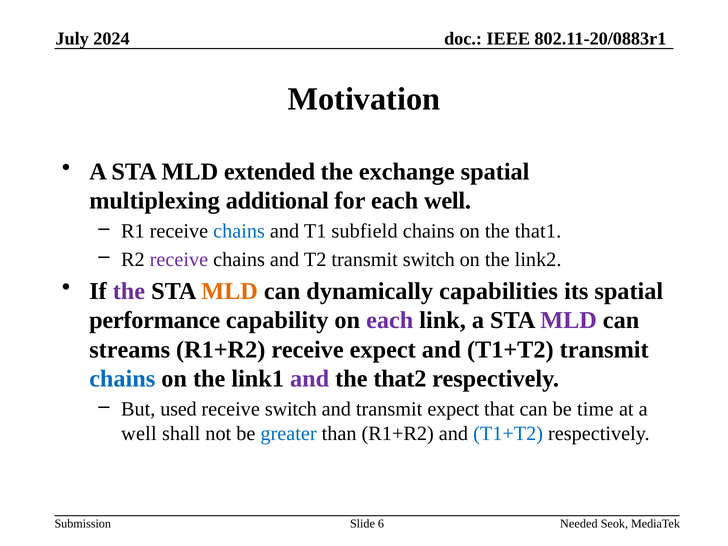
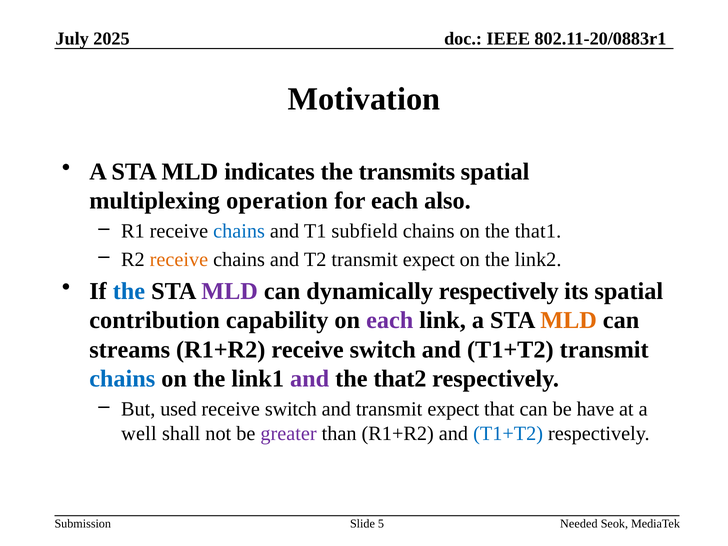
2024: 2024 -> 2025 (111, 39)
extended: extended -> indicates (269, 172)
exchange: exchange -> transmits (407, 172)
additional: additional -> operation (277, 201)
each well: well -> also (447, 201)
receive colour: purple -> orange (179, 260)
T2 transmit switch: switch -> expect (429, 260)
the colour: purple -> blue (129, 291)
MLD colour: orange -> purple (230, 291)
dynamically capabilities: capabilities -> respectively (499, 291)
performance: performance -> contribution (155, 320)
MLD colour: purple -> orange (569, 320)
R1+R2 receive expect: expect -> switch (383, 350)
time: time -> have (595, 409)
greater colour: blue -> purple (289, 433)
6: 6 -> 5 (381, 524)
